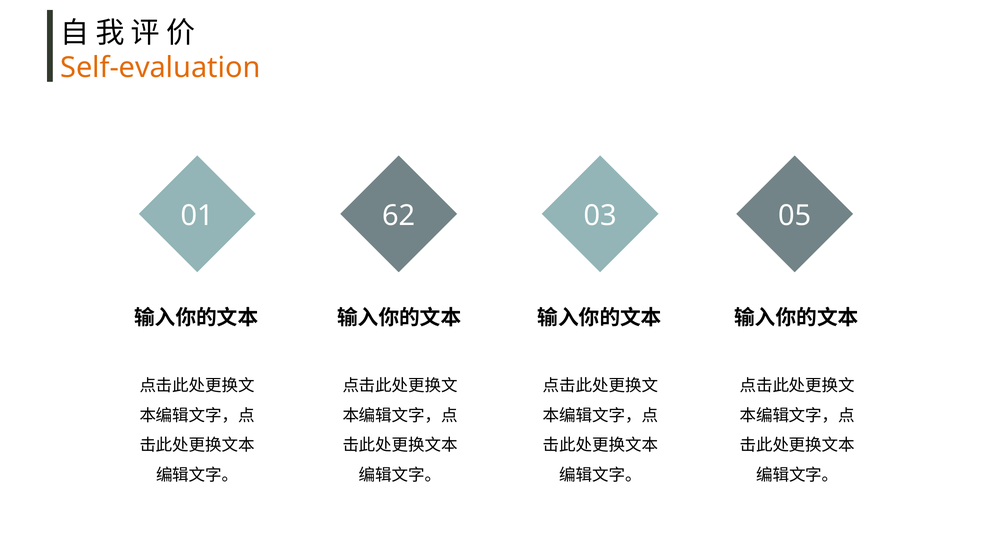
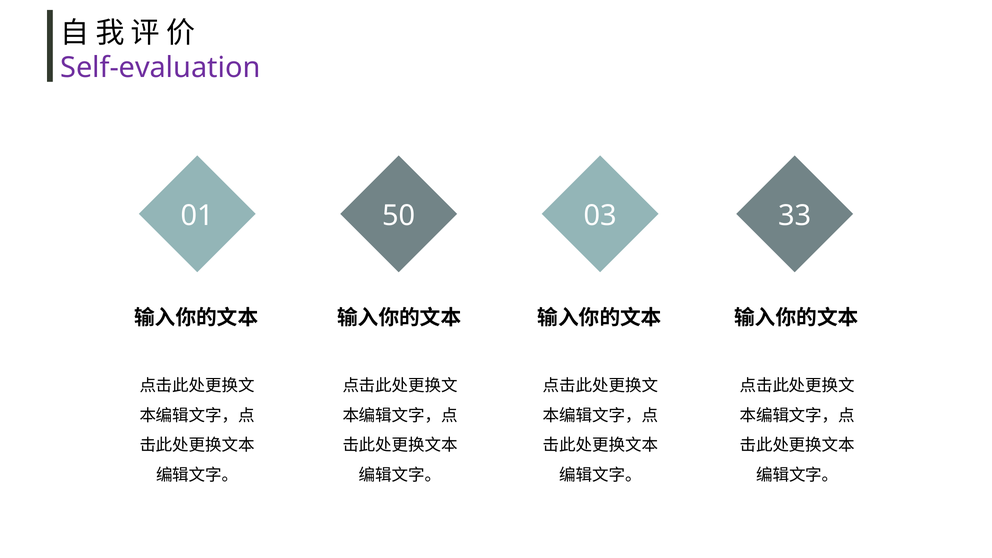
Self-evaluation colour: orange -> purple (160, 68)
62: 62 -> 50 (399, 216)
05: 05 -> 33 (795, 216)
